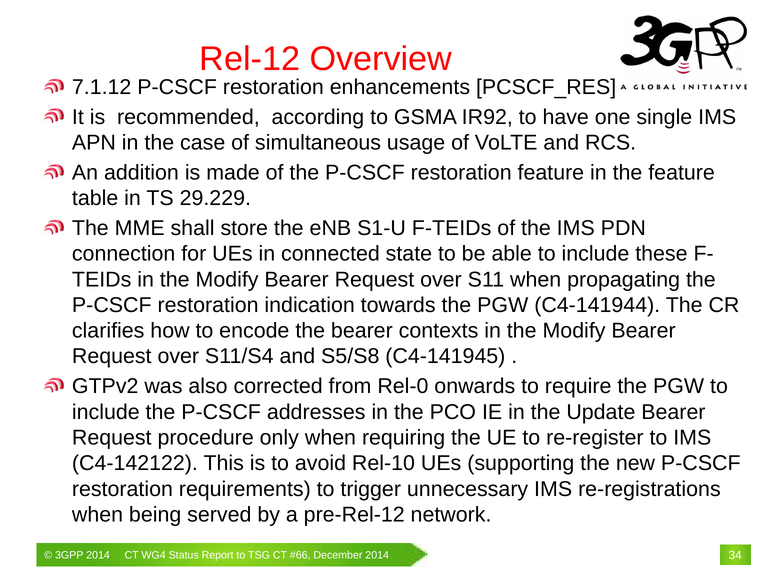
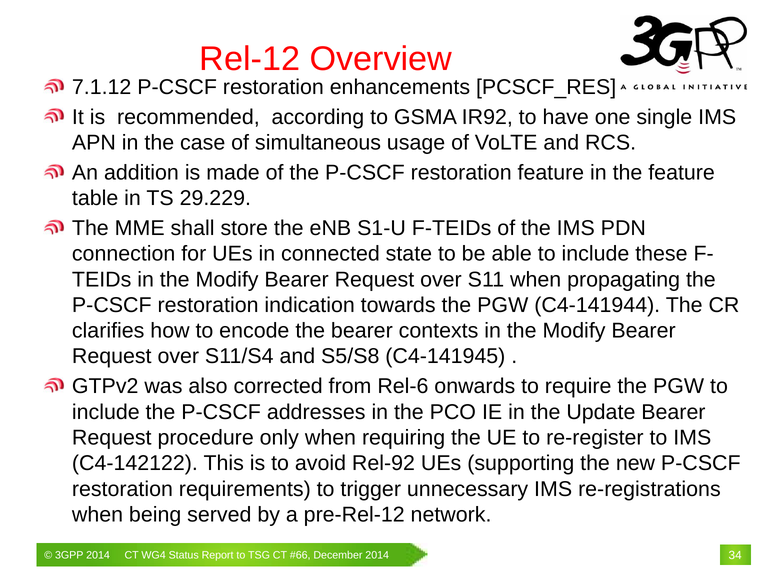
Rel-0: Rel-0 -> Rel-6 (403, 386)
Rel-10: Rel-10 -> Rel-92 (383, 463)
